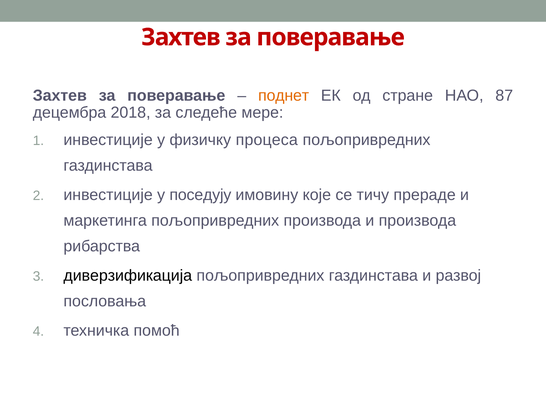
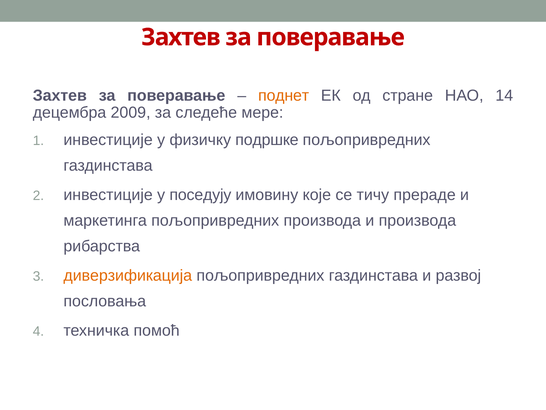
87: 87 -> 14 (504, 95)
2018: 2018 -> 2009 (131, 112)
процеса: процеса -> пoдршкe (267, 140)
диверзификација colour: black -> orange (128, 275)
